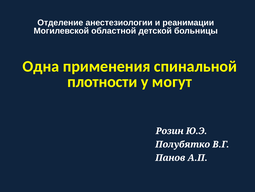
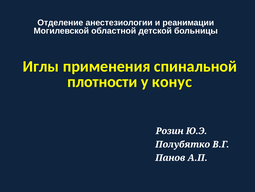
Одна: Одна -> Иглы (41, 66)
могут: могут -> конус (172, 81)
